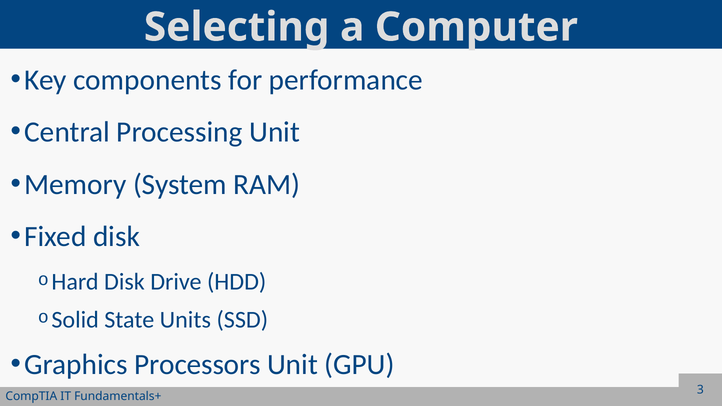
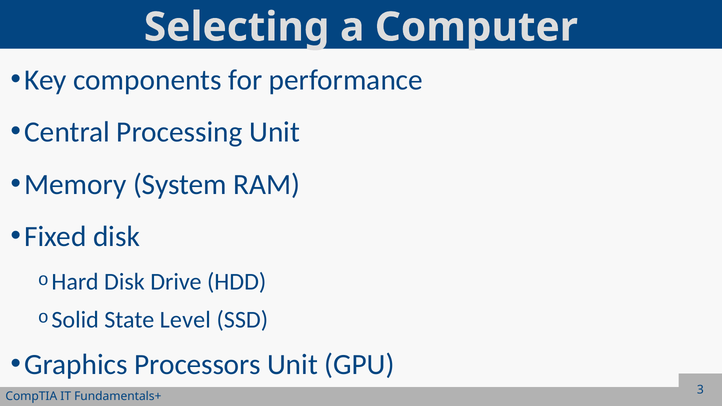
Units: Units -> Level (185, 320)
